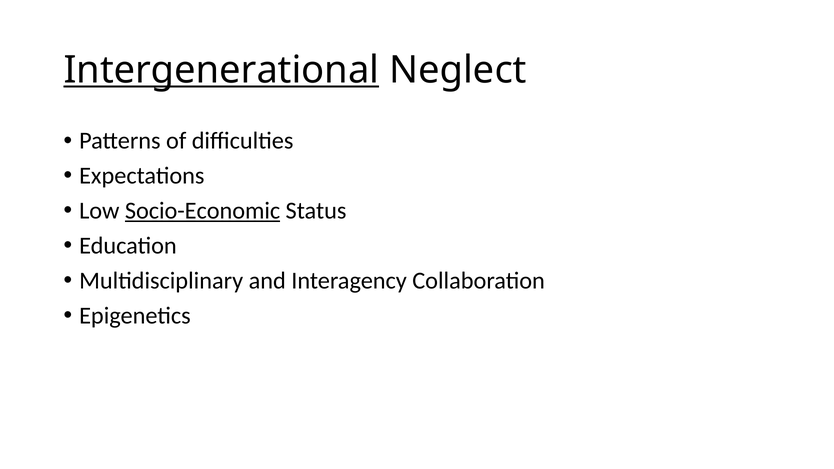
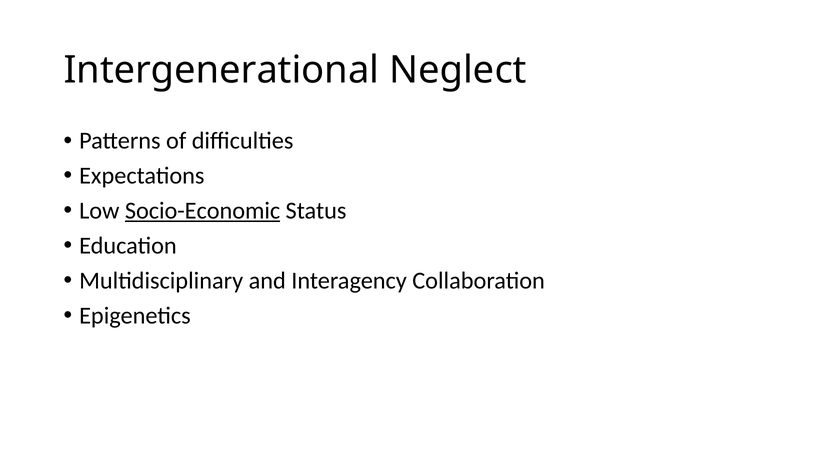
Intergenerational underline: present -> none (221, 70)
